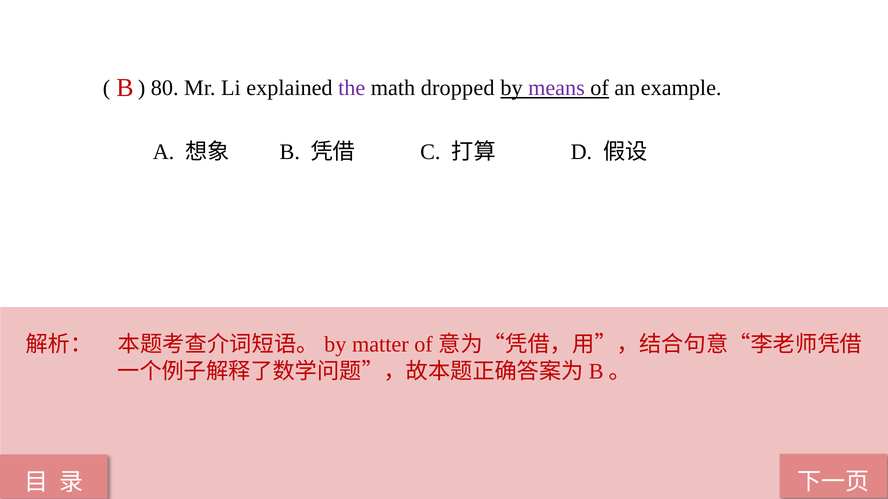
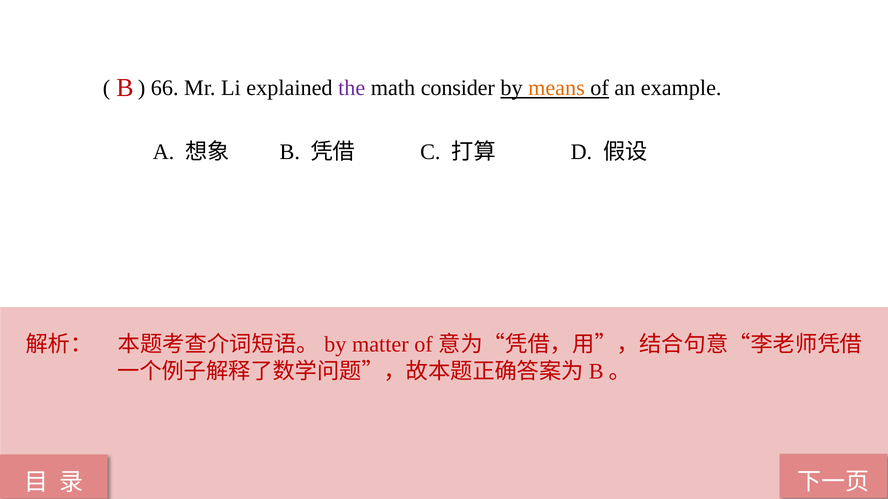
80: 80 -> 66 (165, 88)
dropped: dropped -> consider (458, 88)
means colour: purple -> orange (556, 88)
